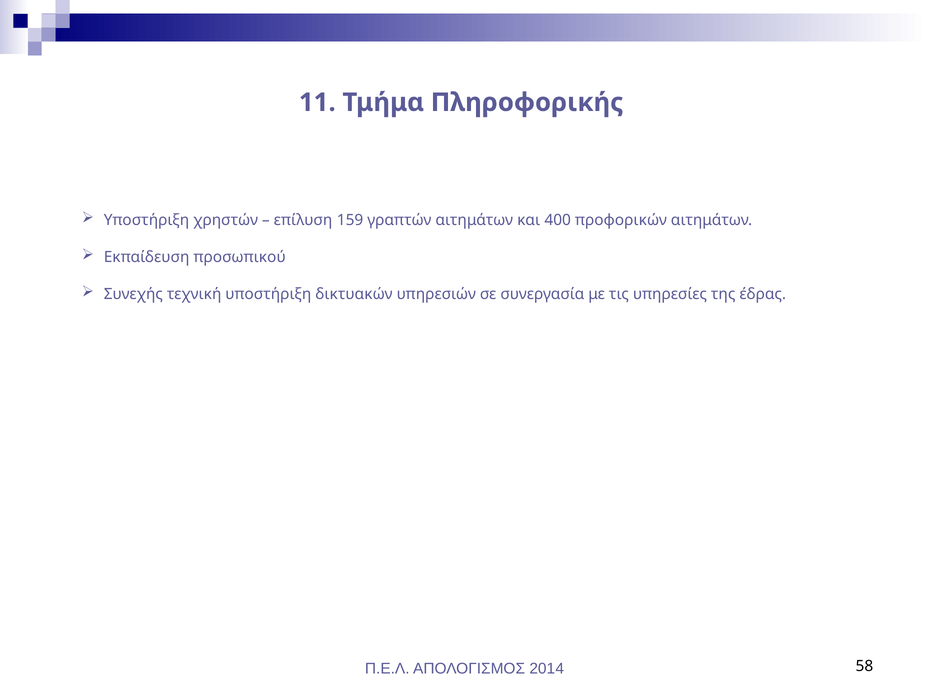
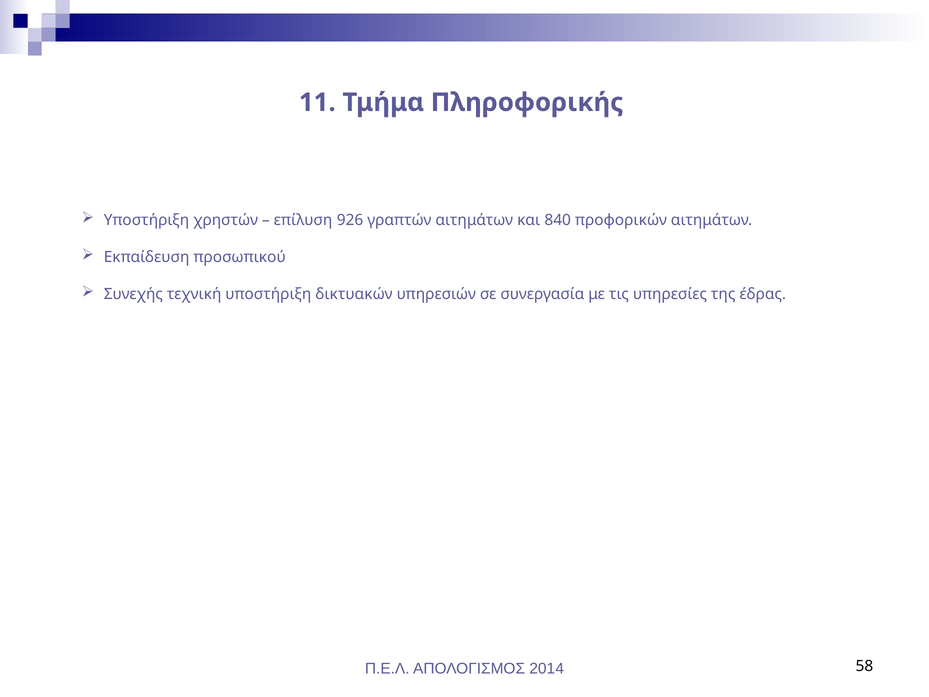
159: 159 -> 926 (350, 220)
400: 400 -> 840 (558, 220)
